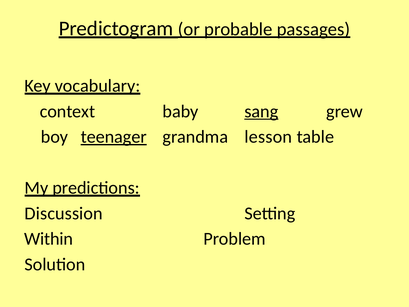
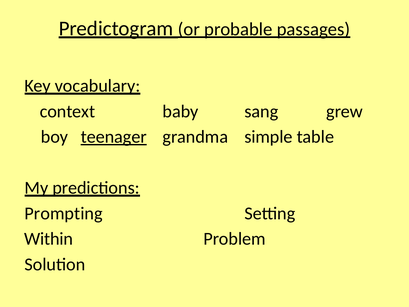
sang underline: present -> none (261, 111)
lesson: lesson -> simple (268, 137)
Discussion: Discussion -> Prompting (64, 213)
